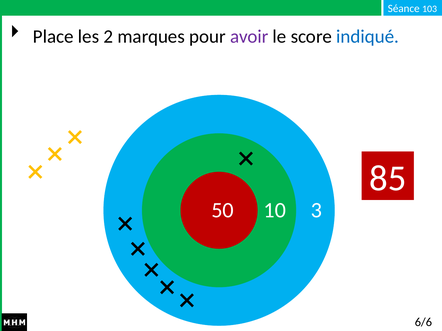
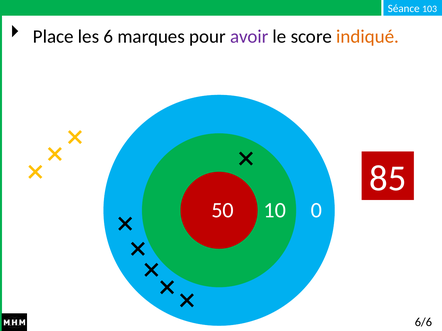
2: 2 -> 6 (108, 37)
indiqué colour: blue -> orange (368, 37)
3: 3 -> 0 (317, 211)
